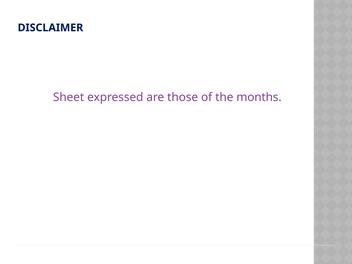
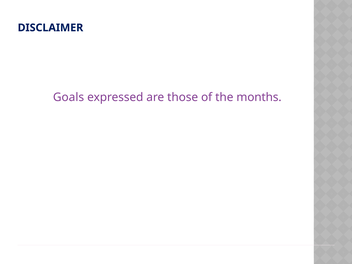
Sheet: Sheet -> Goals (69, 97)
